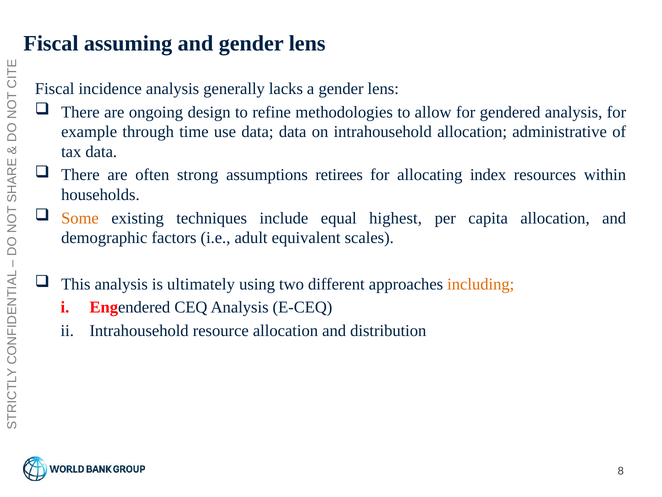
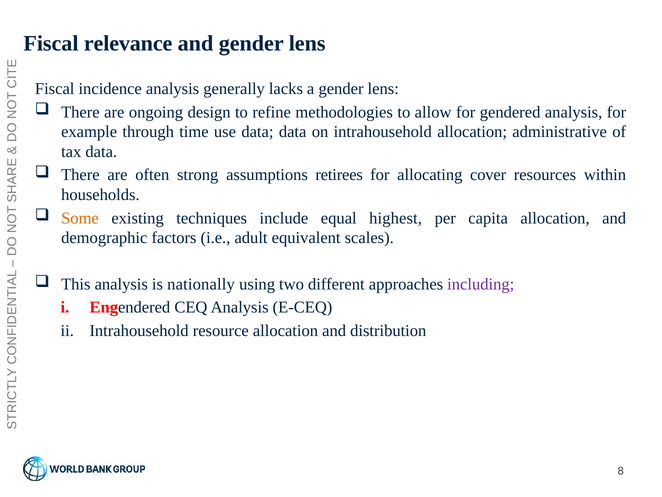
assuming: assuming -> relevance (128, 44)
index: index -> cover (488, 175)
ultimately: ultimately -> nationally (201, 284)
including colour: orange -> purple (481, 284)
